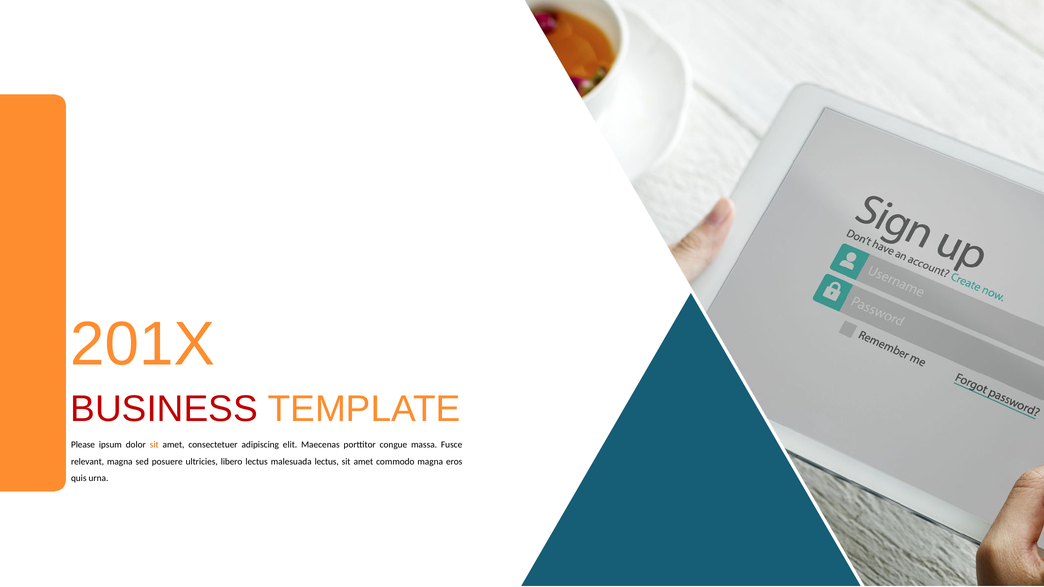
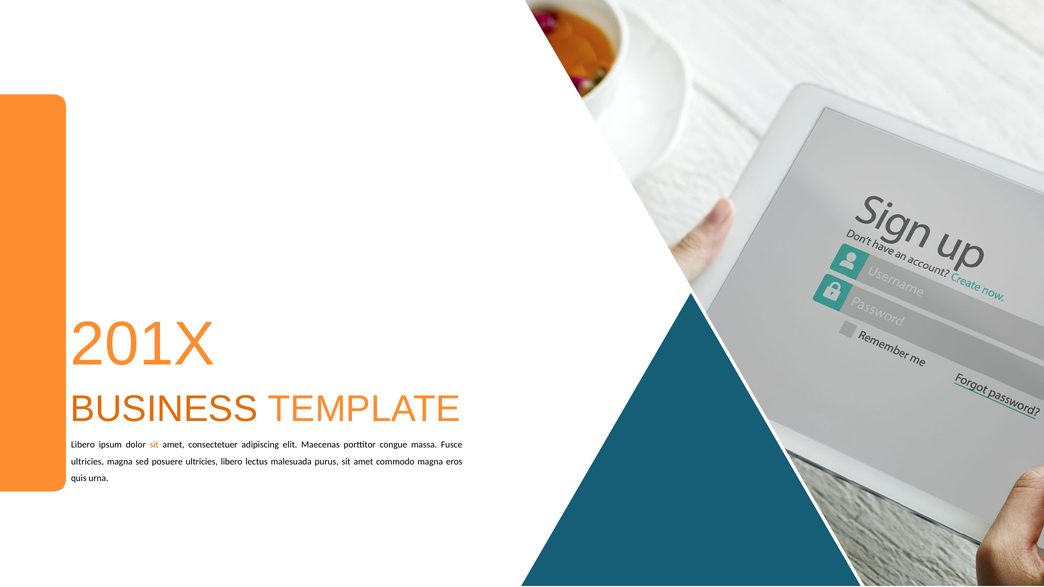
BUSINESS colour: red -> orange (164, 409)
Please: Please -> Libero (83, 445)
relevant: relevant -> ultricies (87, 462)
malesuada lectus: lectus -> purus (327, 462)
